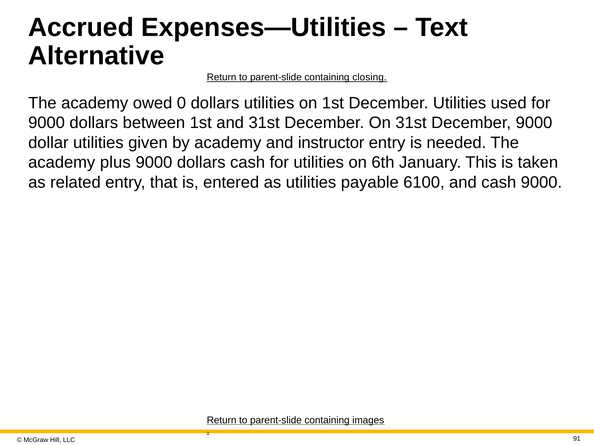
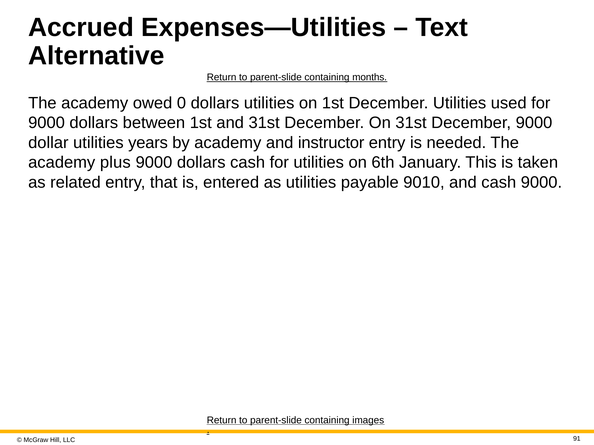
closing: closing -> months (370, 77)
given: given -> years (148, 143)
6100: 6100 -> 9010 (424, 182)
